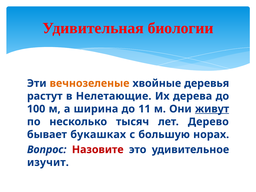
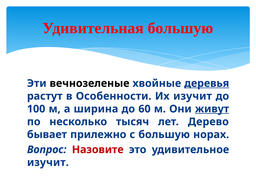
Удивительная биологии: биологии -> большую (181, 28)
вечнозеленые colour: orange -> black (90, 83)
деревья underline: none -> present (207, 83)
Нелетающие: Нелетающие -> Особенности (114, 96)
Их дерева: дерева -> изучит (193, 96)
11: 11 -> 60 (144, 109)
букашках: букашках -> прилежно (98, 135)
